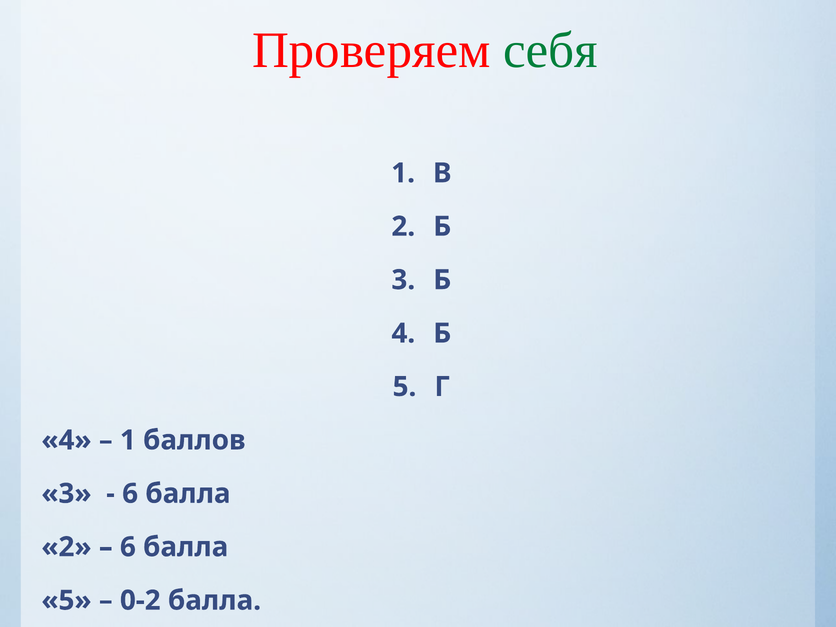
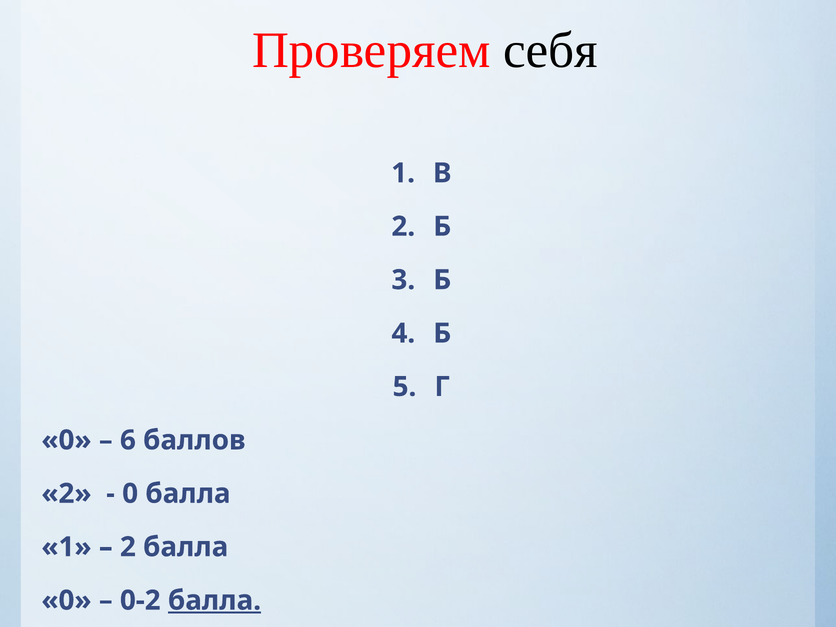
себя colour: green -> black (550, 50)
4: 4 -> 0 (66, 440)
1: 1 -> 6 (128, 440)
3: 3 -> 2 (66, 494)
6: 6 -> 0 (130, 494)
2: 2 -> 1 (66, 547)
6: 6 -> 2 (128, 547)
5: 5 -> 0 (66, 600)
балла underline: none -> present (214, 600)
